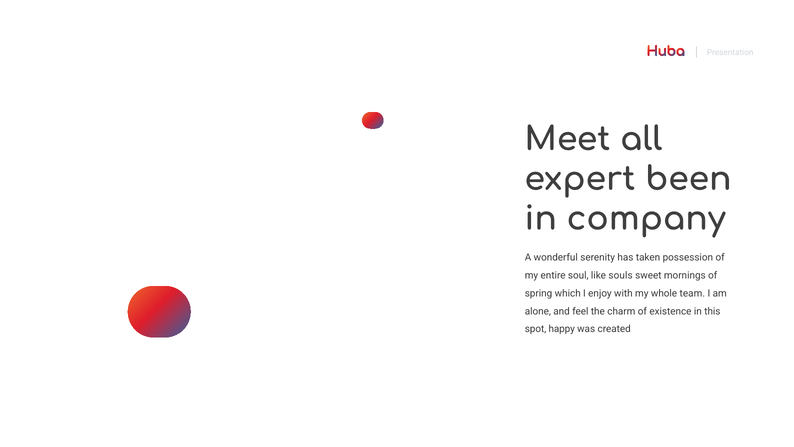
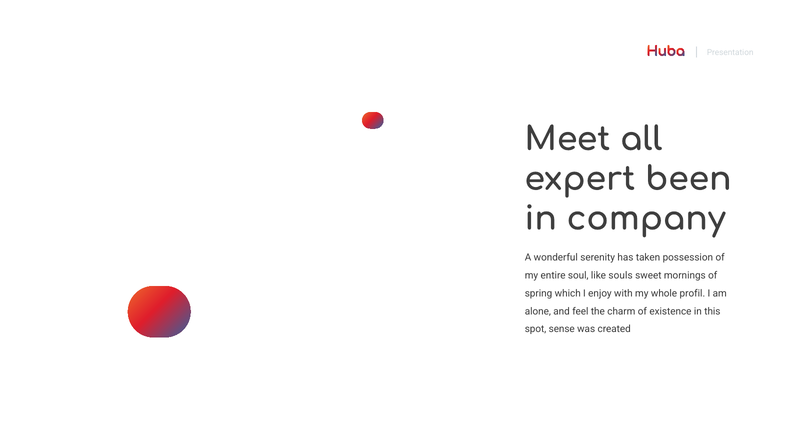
team: team -> profil (692, 293)
happy: happy -> sense (562, 329)
